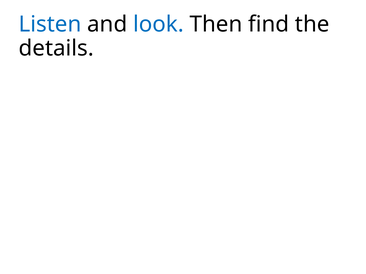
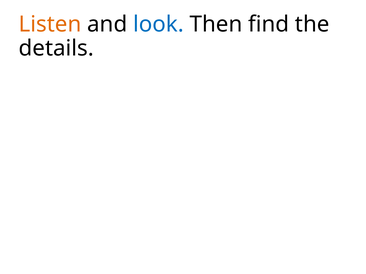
Listen colour: blue -> orange (50, 24)
